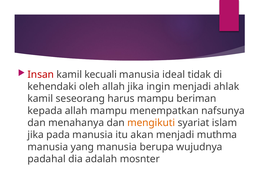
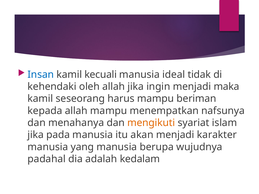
Insan colour: red -> blue (41, 75)
ahlak: ahlak -> maka (227, 87)
muthma: muthma -> karakter (217, 135)
mosnter: mosnter -> kedalam (140, 159)
